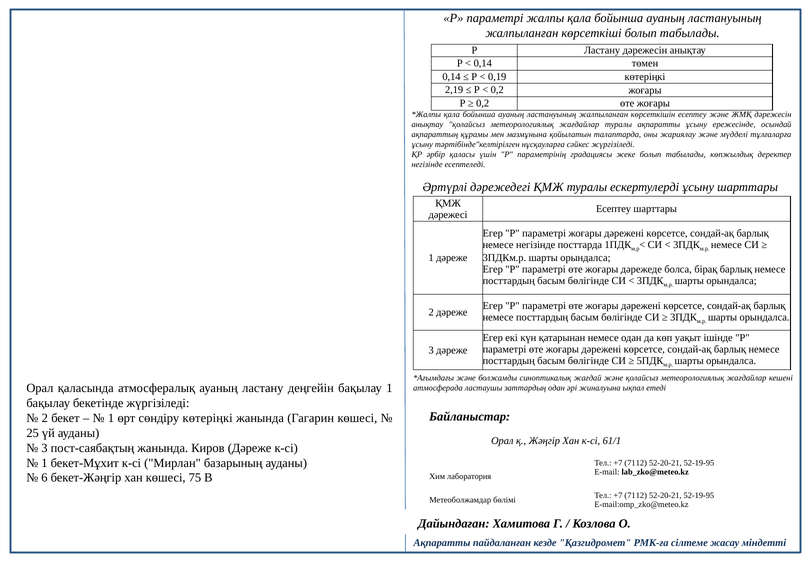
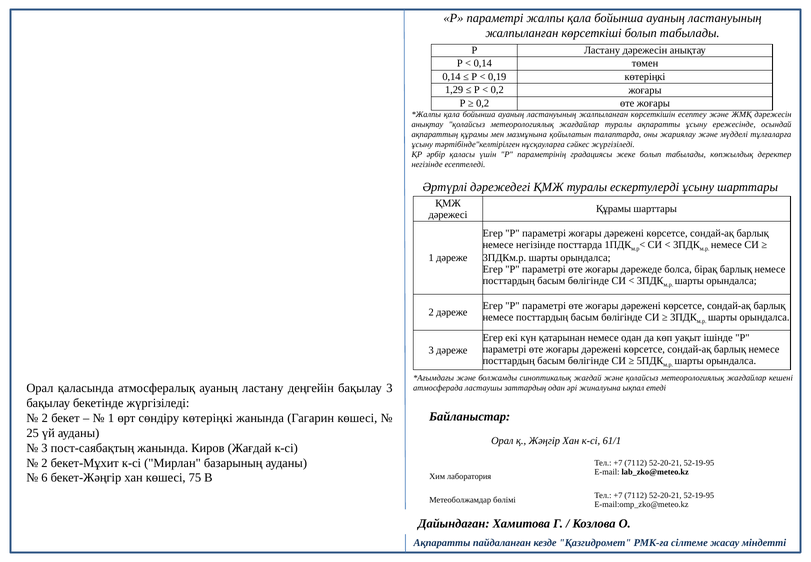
2,19: 2,19 -> 1,29 (454, 90)
Есептеу: Есептеу -> Құрамы (614, 209)
бақылау 1: 1 -> 3 (389, 388)
Киров Дәреже: Дәреже -> Жағдай (250, 447)
1: 1 -> 2 (44, 462)
